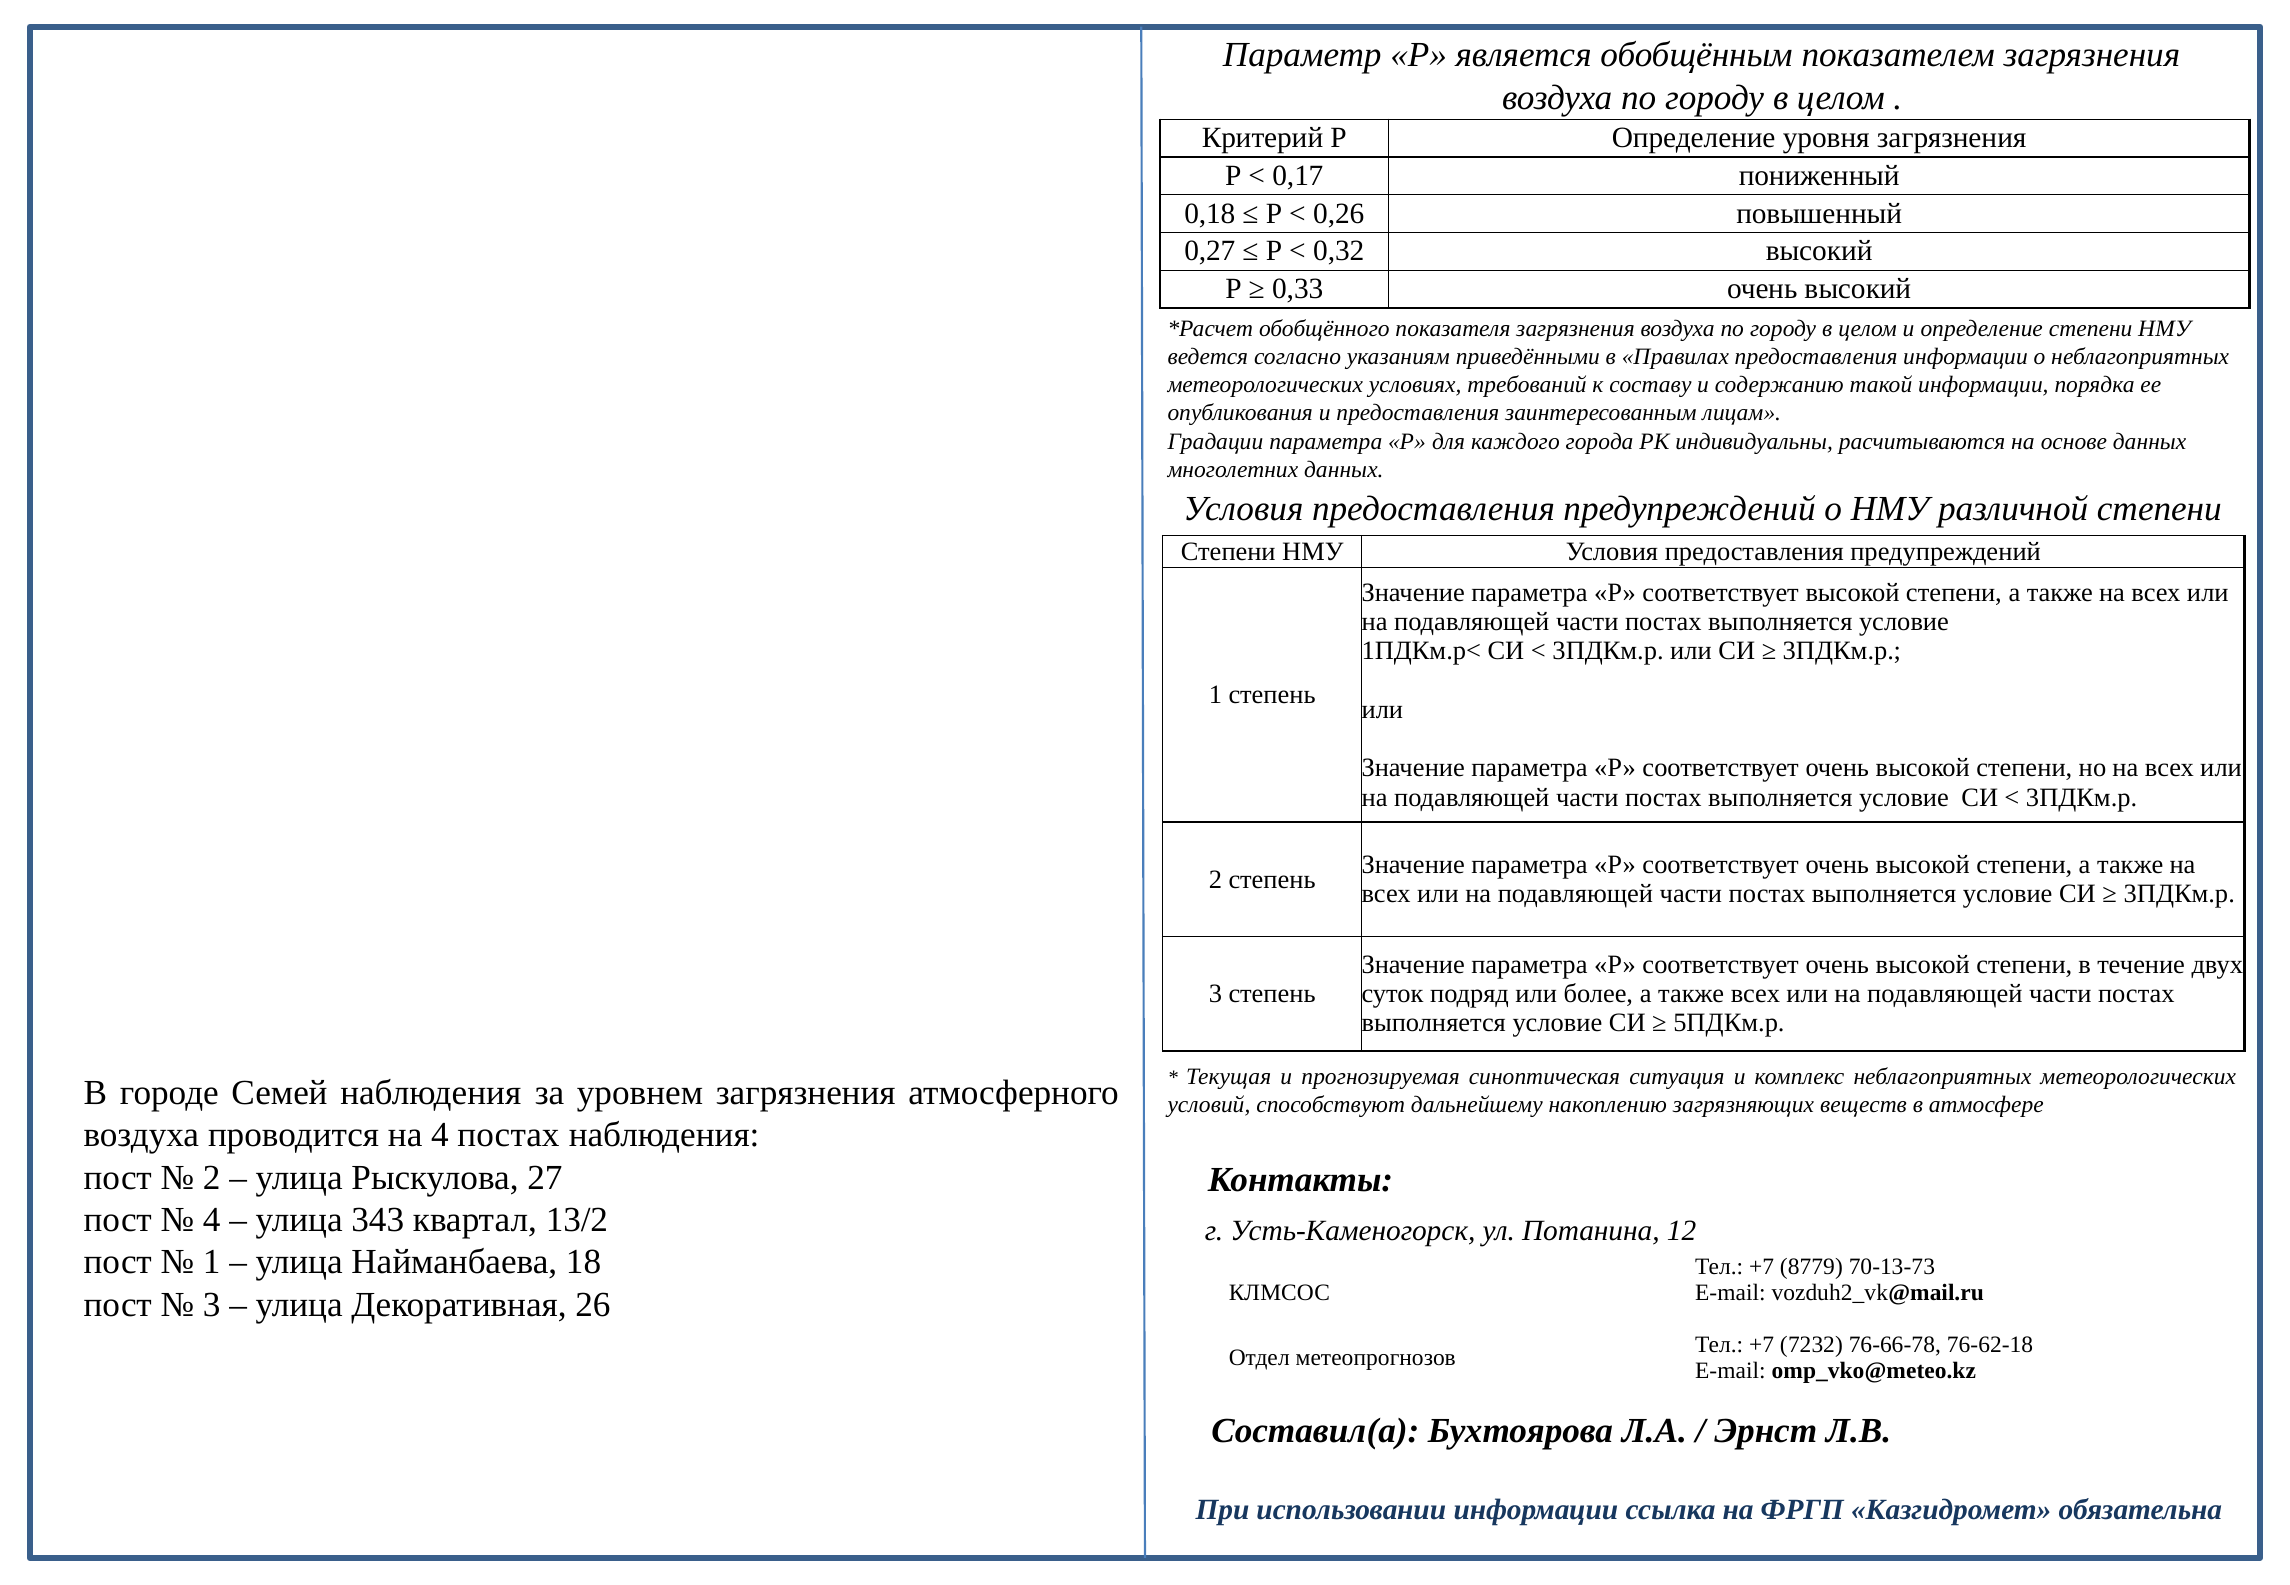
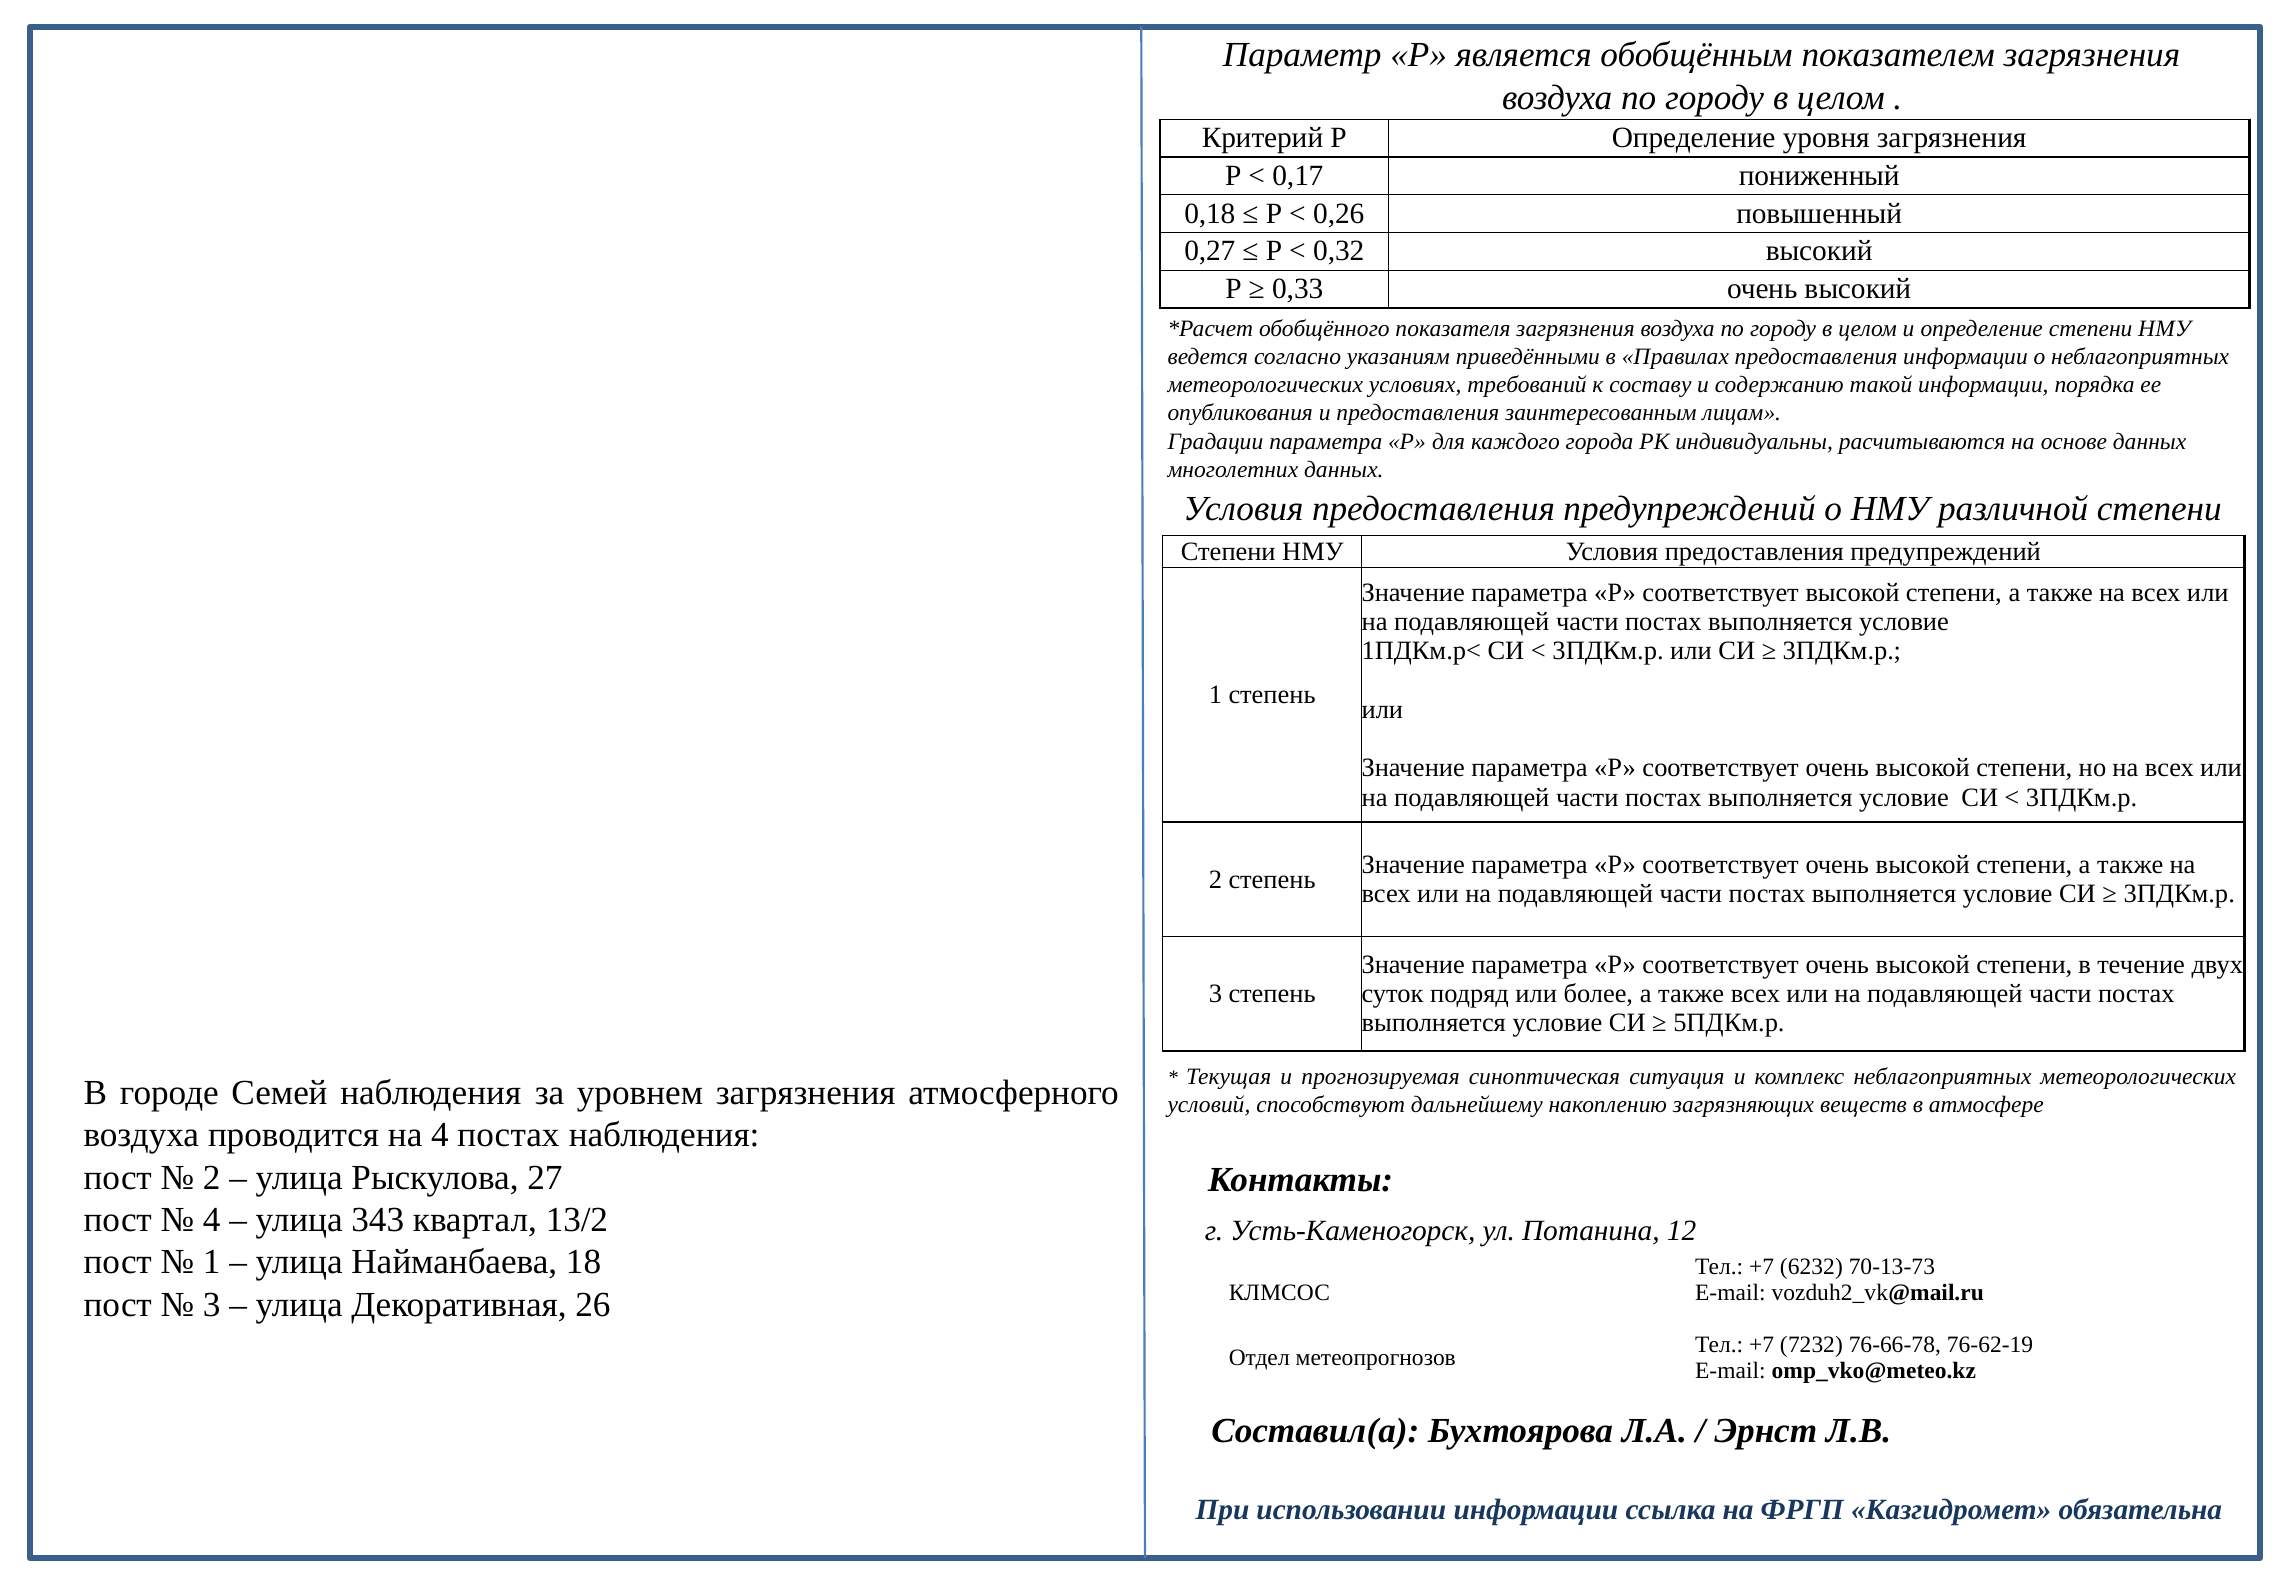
8779: 8779 -> 6232 (1811, 1267)
76-62-18: 76-62-18 -> 76-62-19 (1990, 1345)
